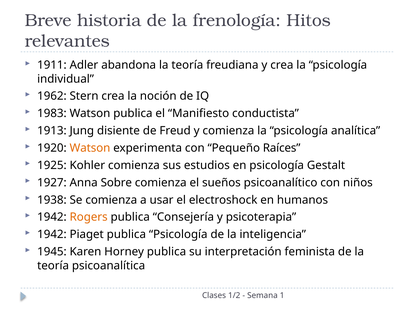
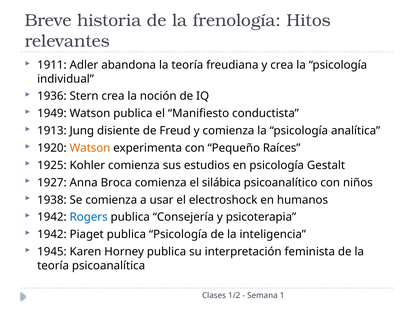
1962: 1962 -> 1936 (52, 96)
1983: 1983 -> 1949 (52, 113)
Sobre: Sobre -> Broca (116, 182)
sueños: sueños -> silábica (221, 182)
Rogers colour: orange -> blue (89, 217)
